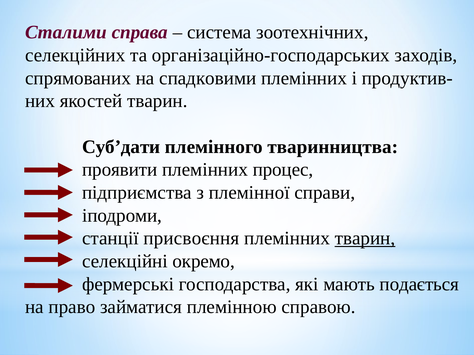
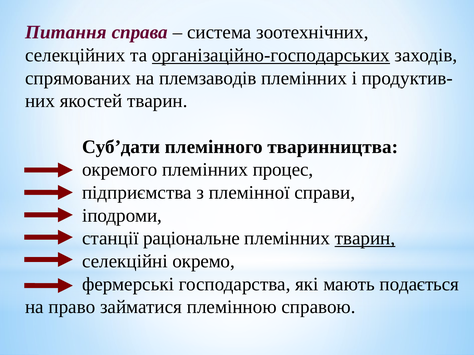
Сталими: Сталими -> Питання (66, 32)
організаційно-господарських underline: none -> present (271, 55)
спадковими: спадковими -> племзаводів (208, 78)
проявити: проявити -> окремого (120, 170)
присвоєння: присвоєння -> раціональне (192, 239)
